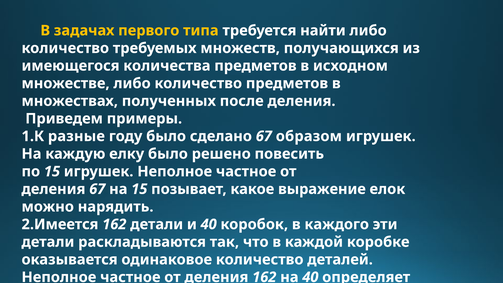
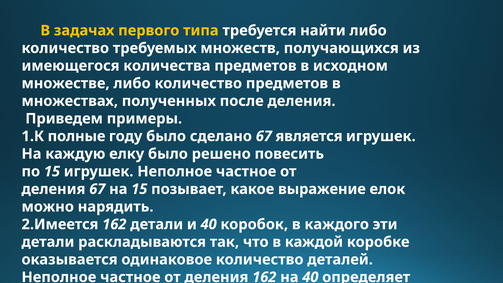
разные: разные -> полные (77, 136)
образом: образом -> является (309, 136)
